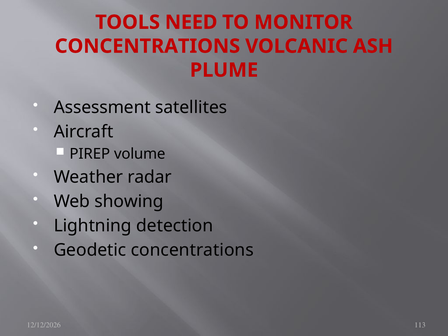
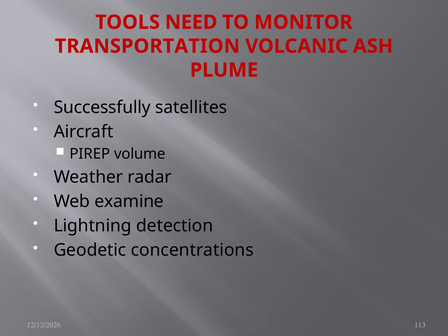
CONCENTRATIONS: CONCENTRATIONS -> TRANSPORTATION (147, 46)
Assessment: Assessment -> Successfully (102, 107)
showing: showing -> examine (129, 201)
